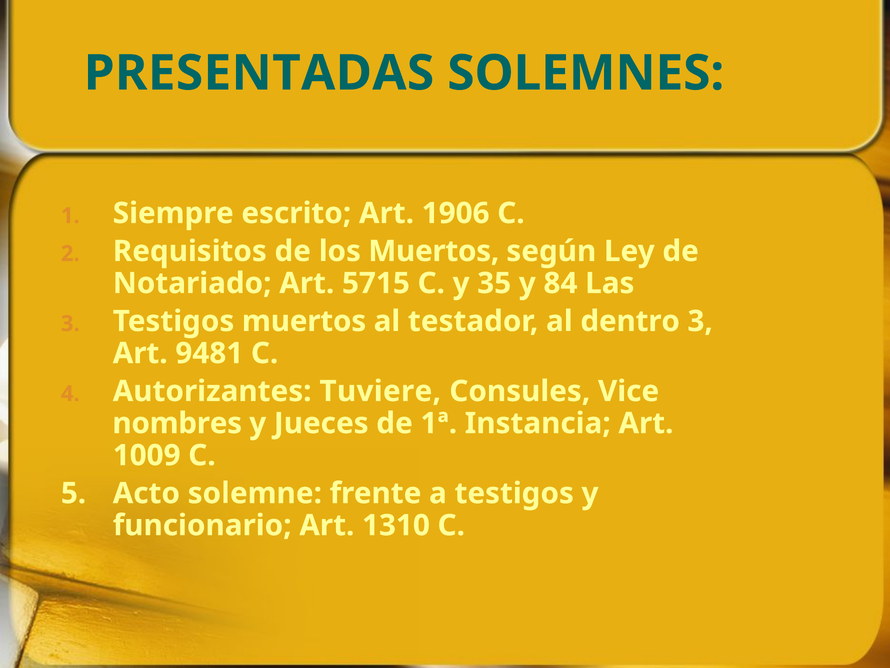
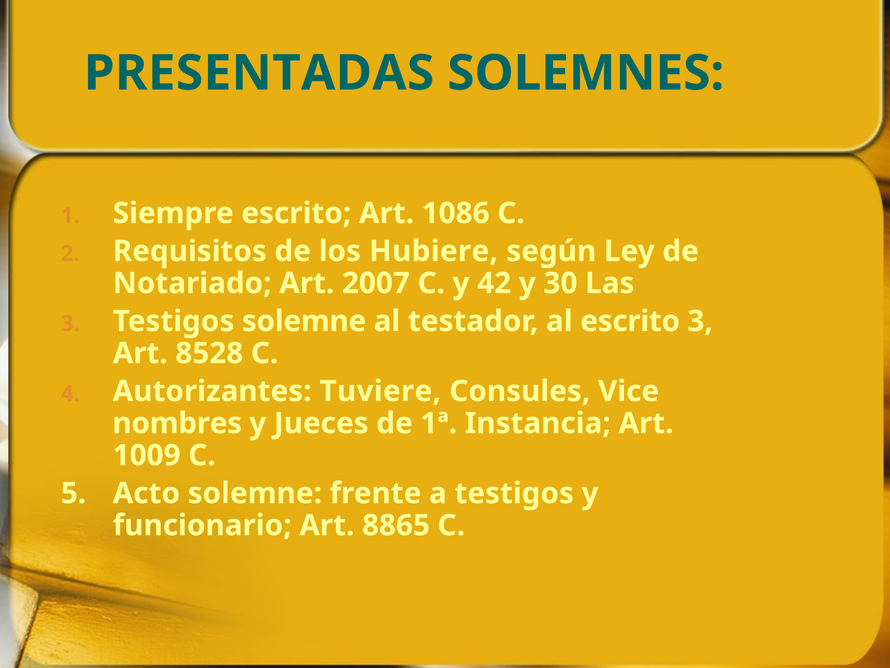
1906: 1906 -> 1086 (456, 213)
los Muertos: Muertos -> Hubiere (434, 251)
5715: 5715 -> 2007 (376, 283)
35: 35 -> 42 (494, 283)
84: 84 -> 30 (560, 283)
Testigos muertos: muertos -> solemne (304, 321)
al dentro: dentro -> escrito (630, 321)
9481: 9481 -> 8528 (209, 353)
1310: 1310 -> 8865 (396, 525)
